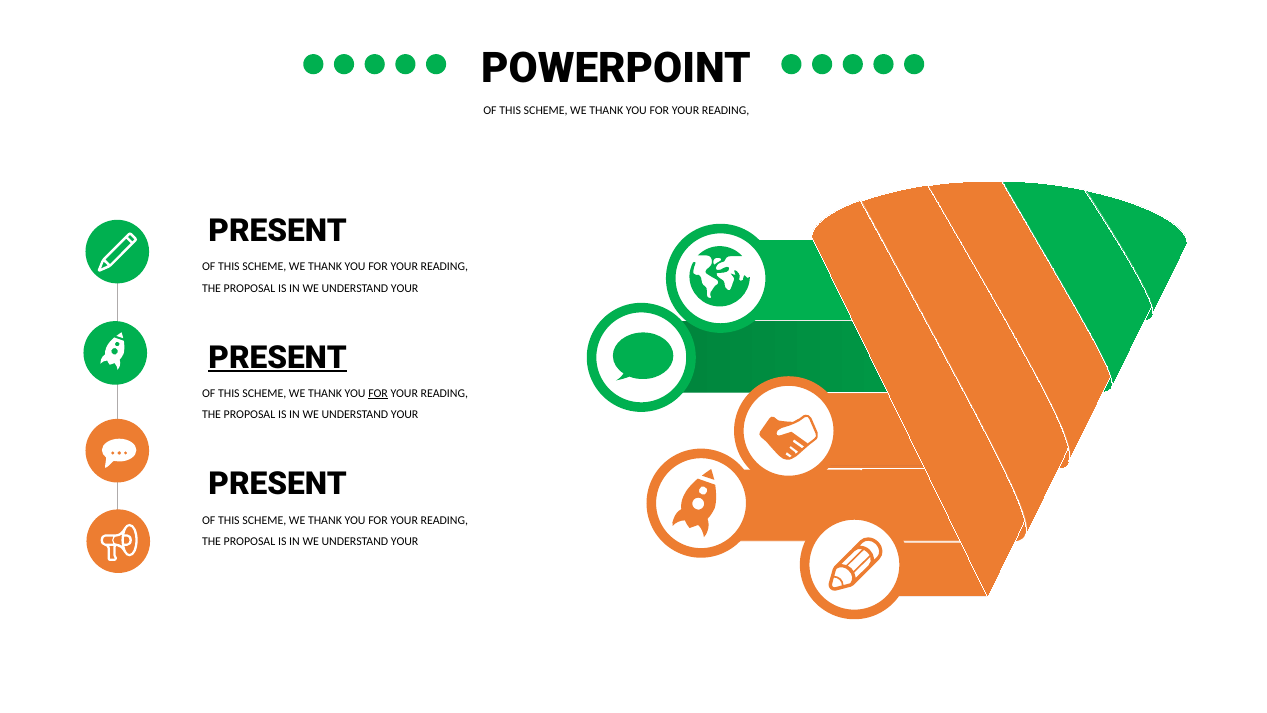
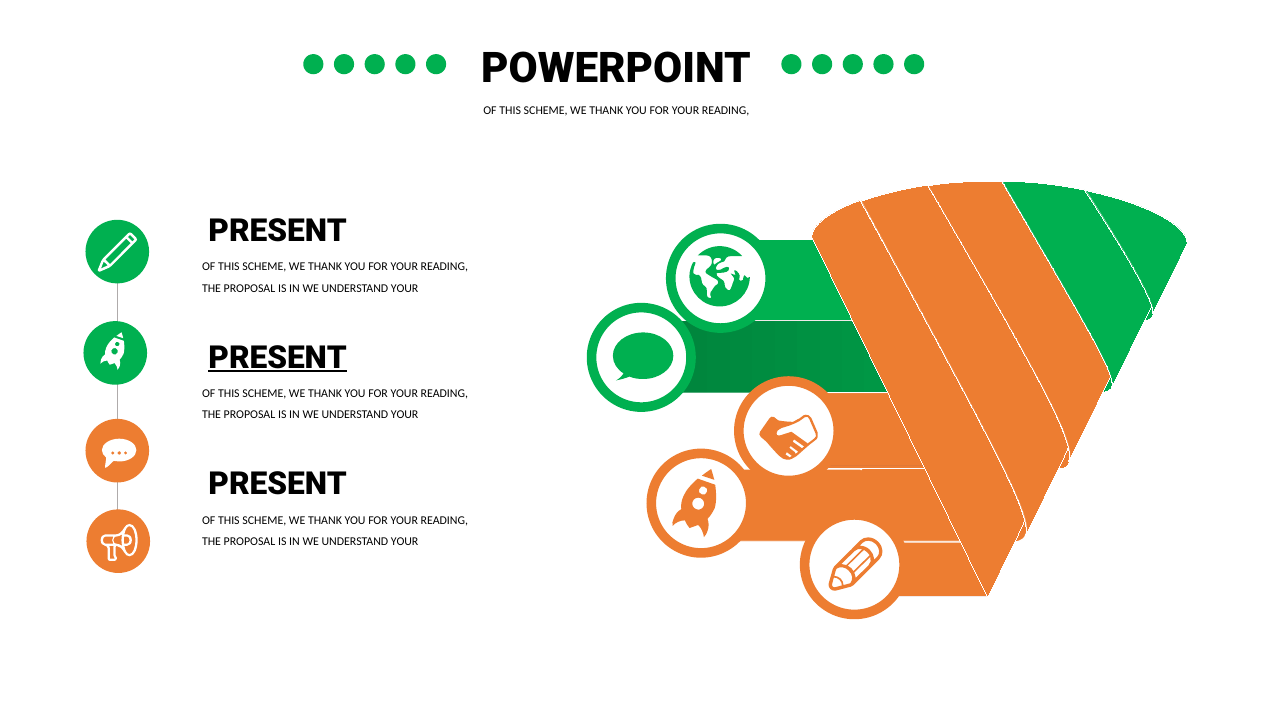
FOR underline: present -> none (378, 393)
